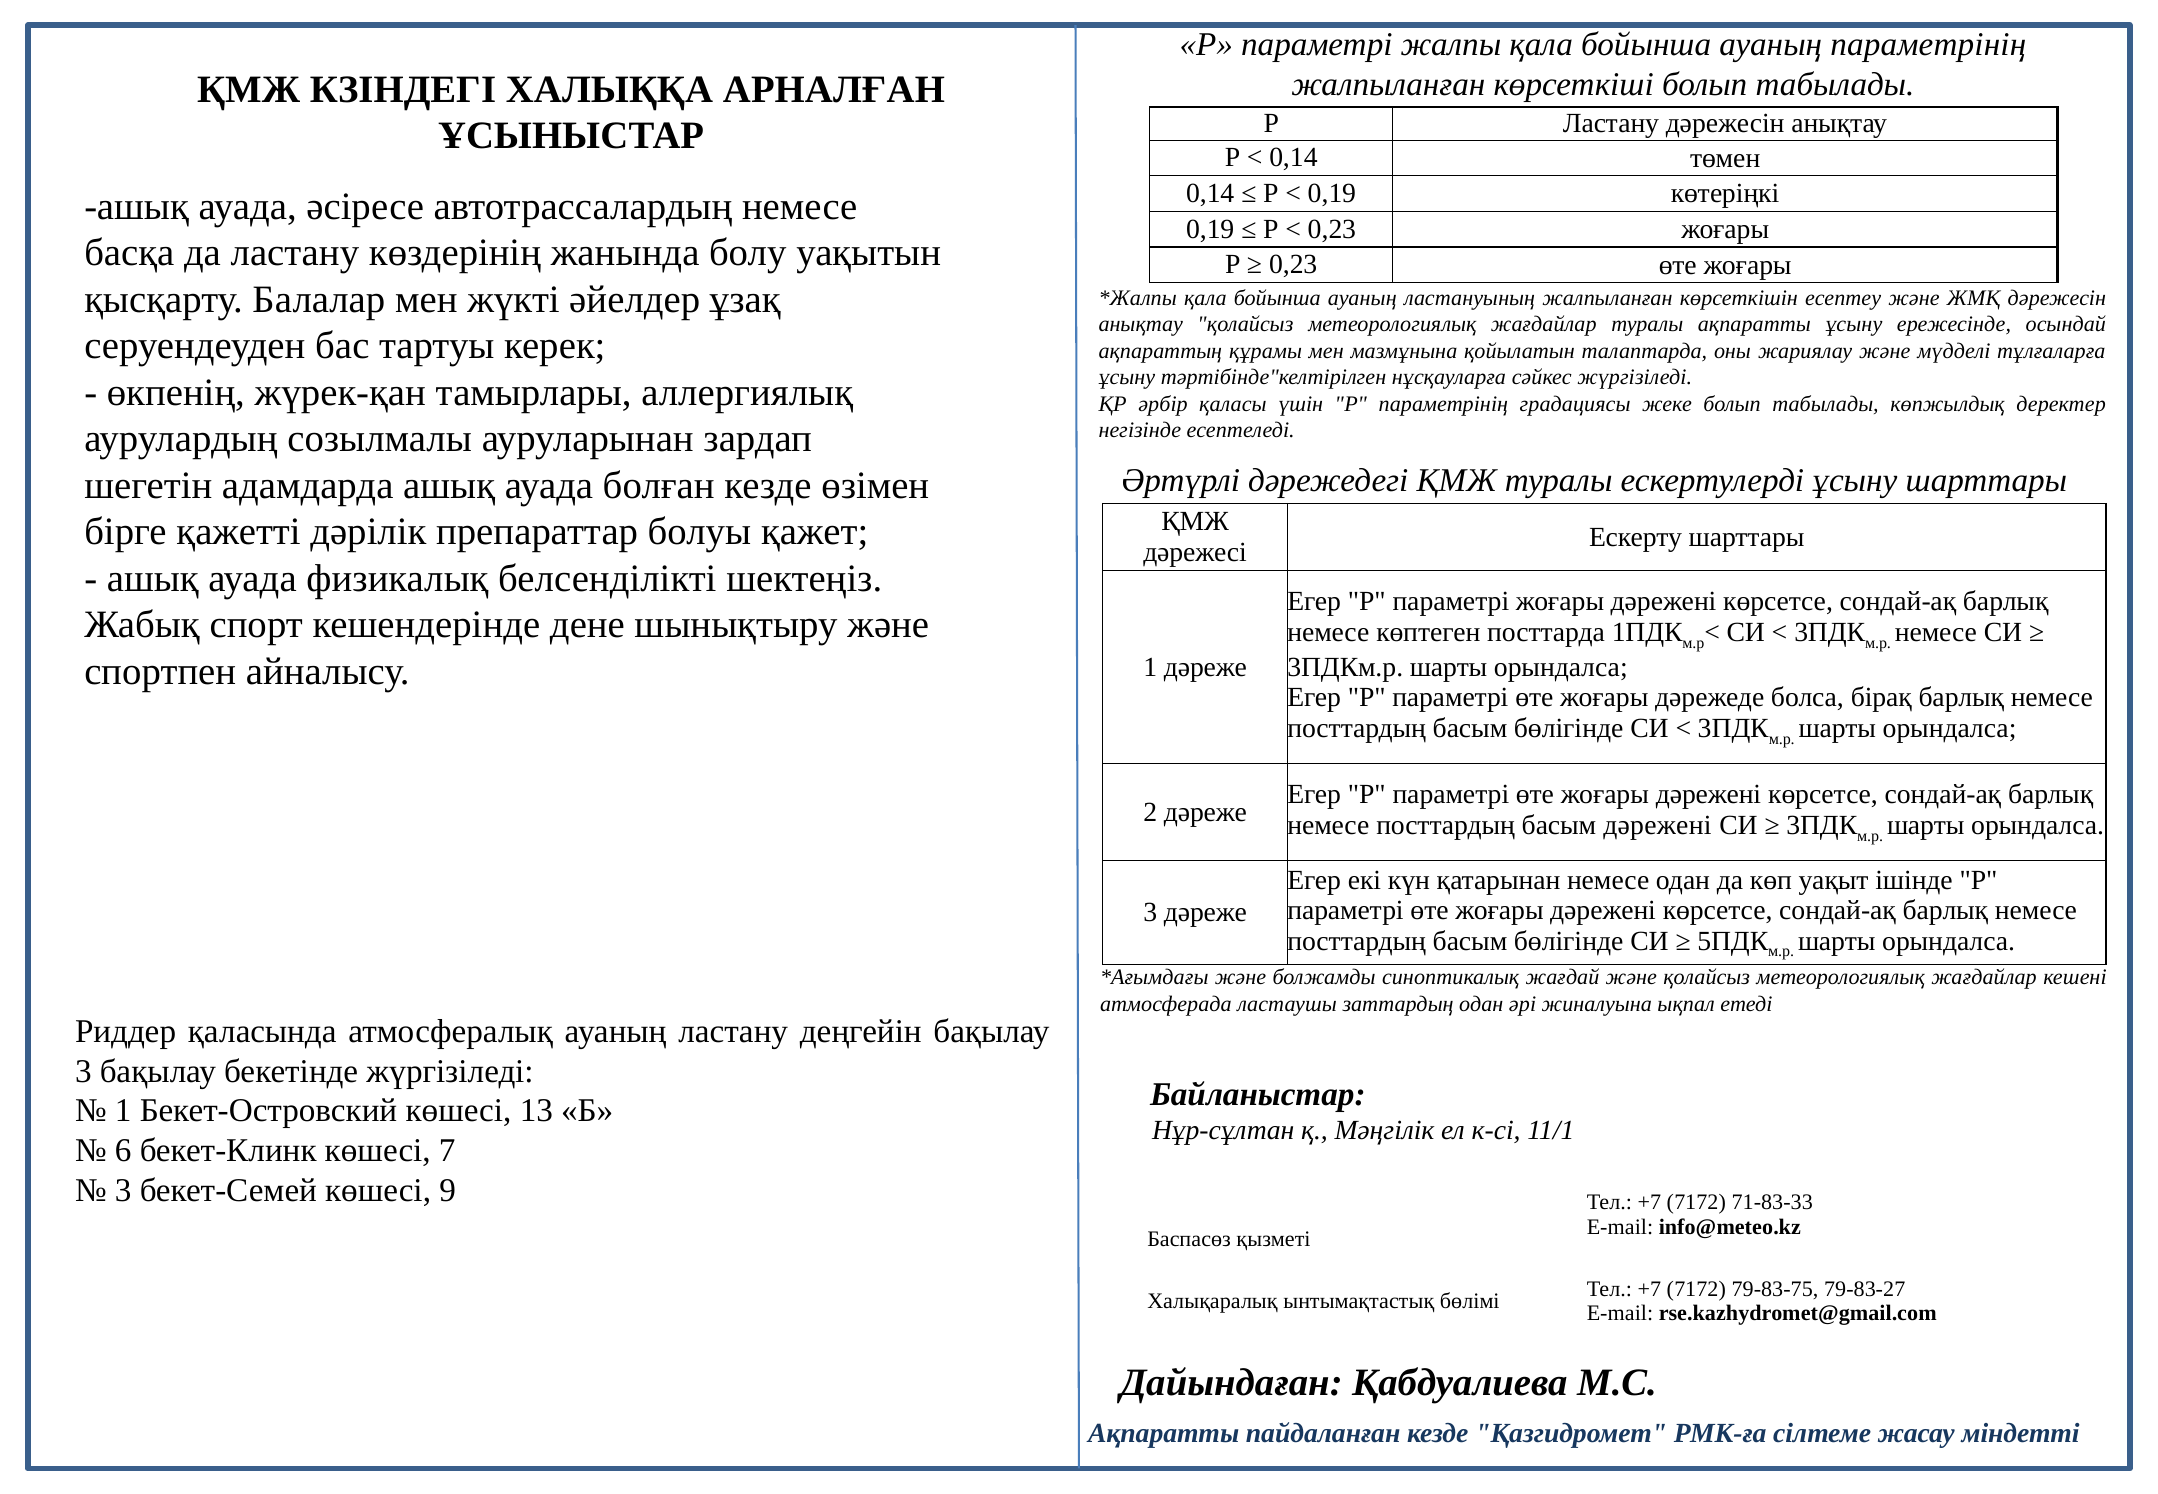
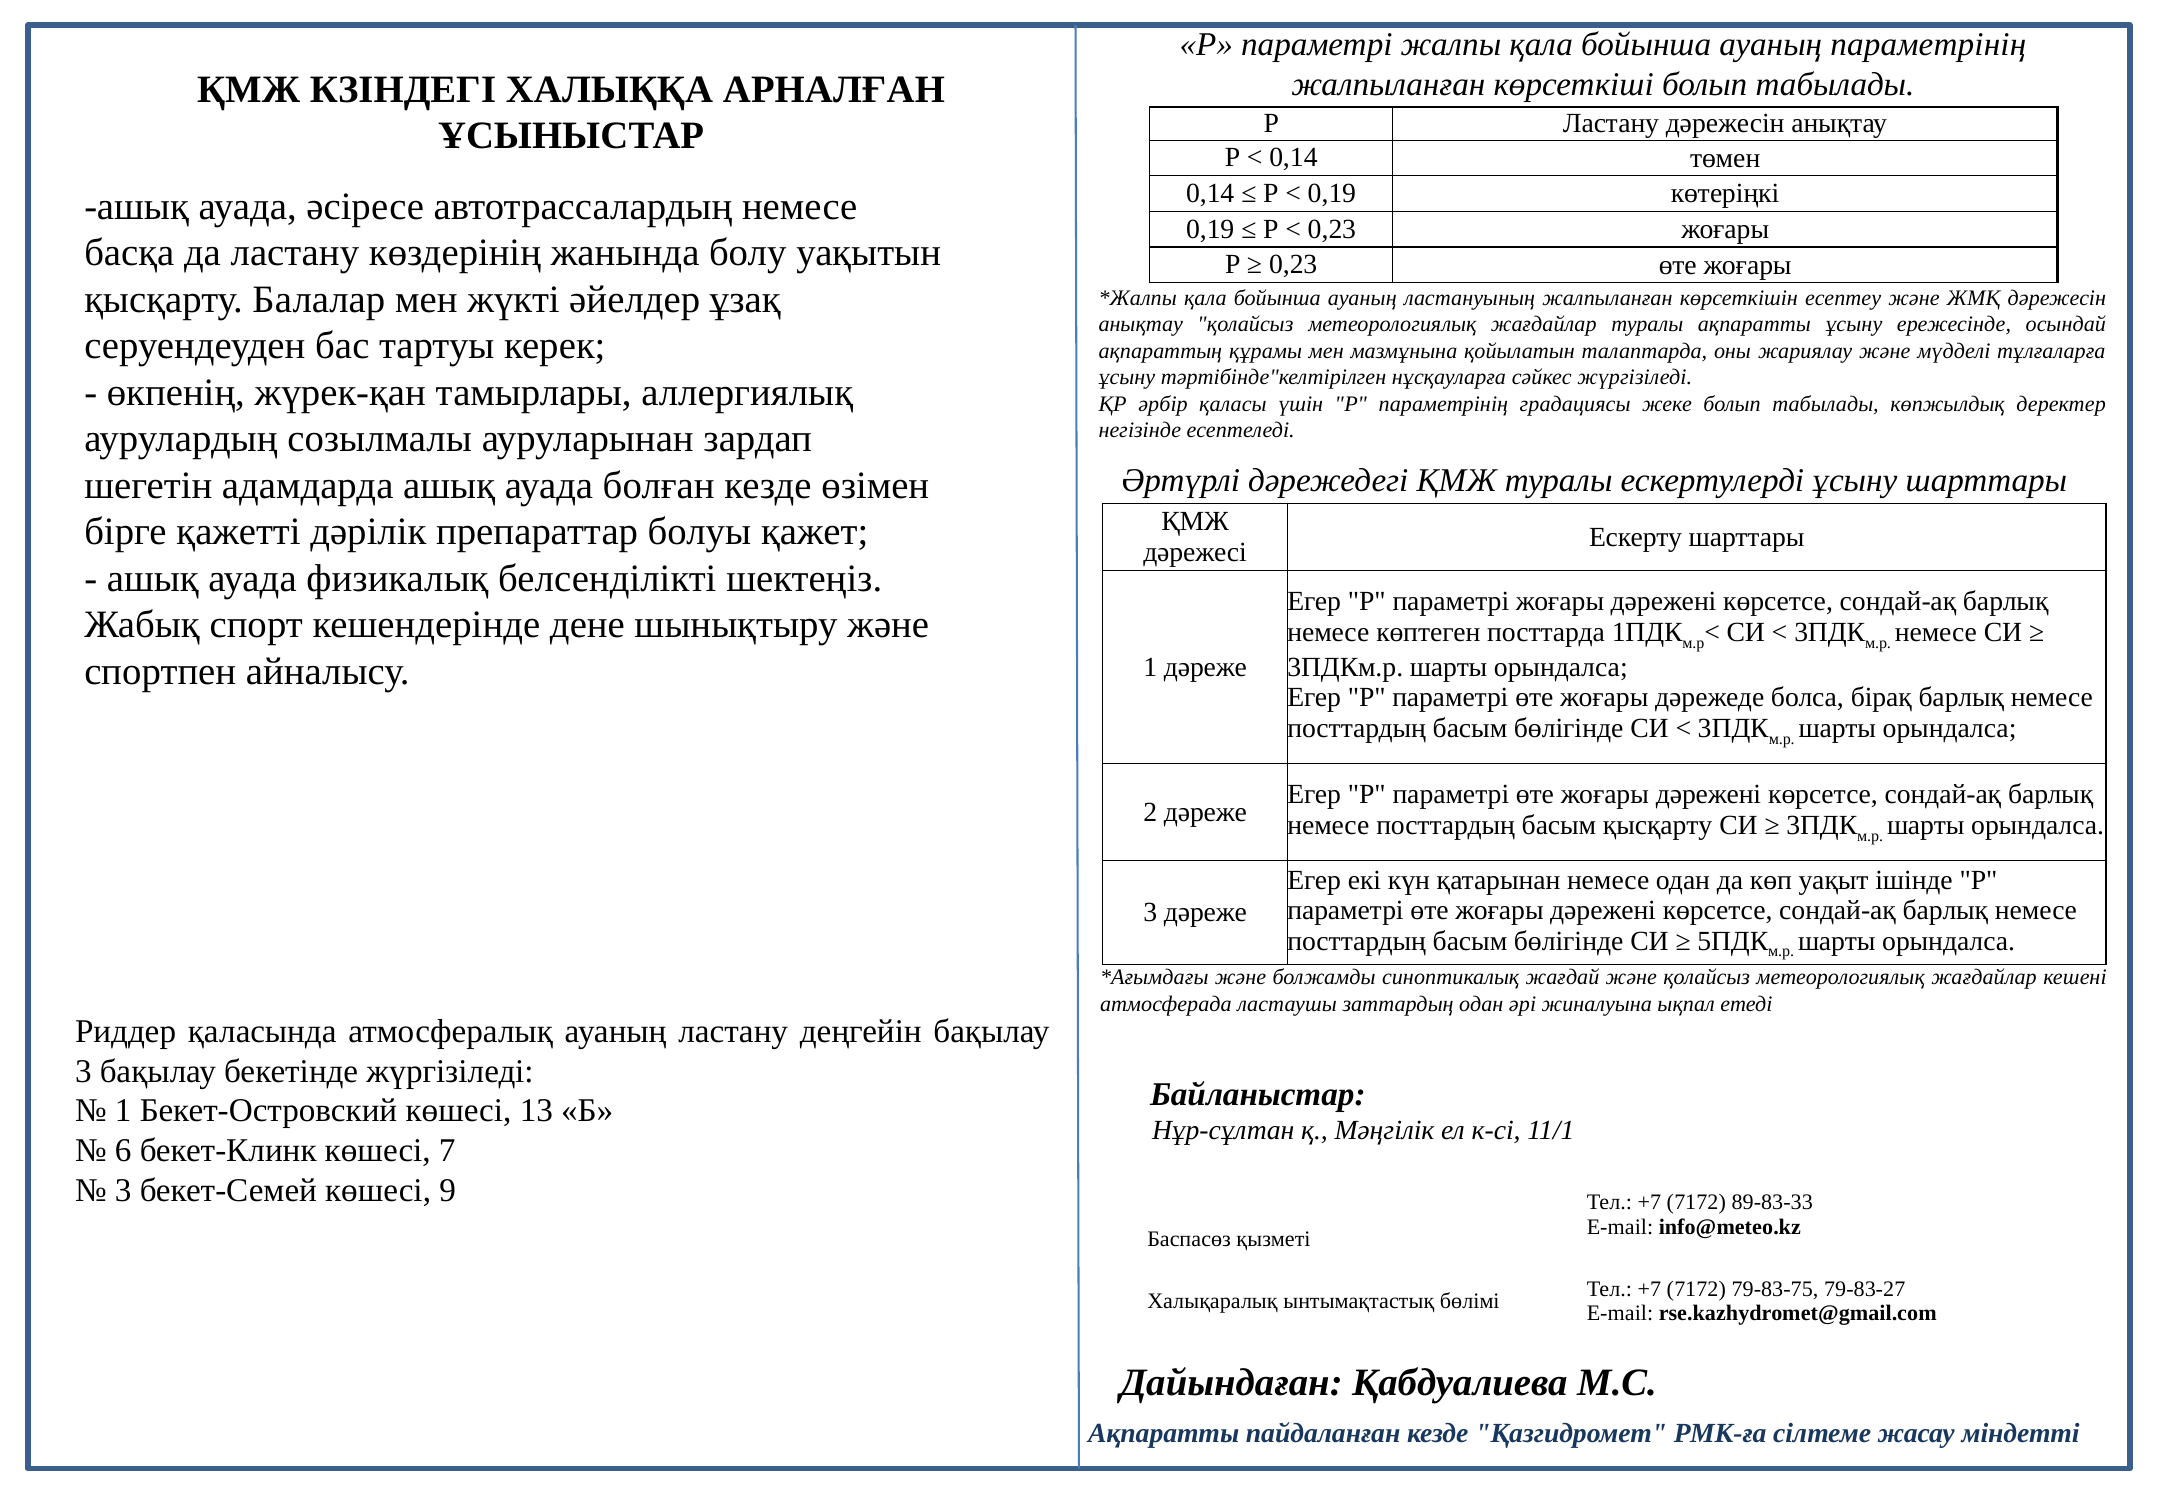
басым дәрежені: дәрежені -> қысқарту (1658, 825)
71-83-33: 71-83-33 -> 89-83-33 (1772, 1202)
